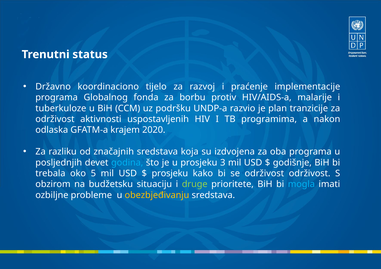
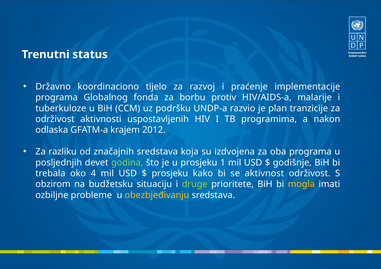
2020: 2020 -> 2012 (154, 130)
godina colour: light blue -> light green (127, 163)
3: 3 -> 1 (223, 163)
5: 5 -> 4 (93, 174)
se održivost: održivost -> aktivnost (264, 174)
mogla colour: light blue -> yellow (301, 185)
